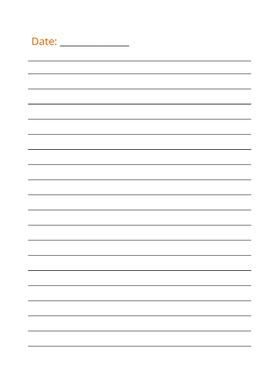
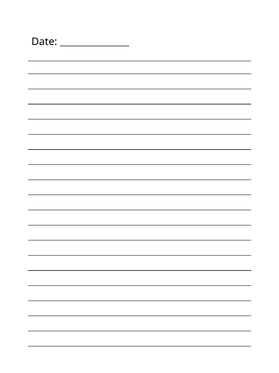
Date colour: orange -> black (44, 42)
